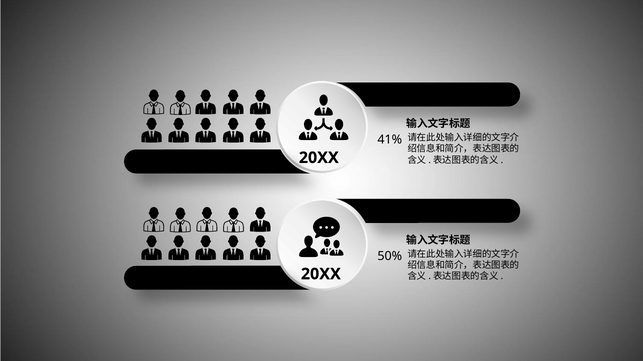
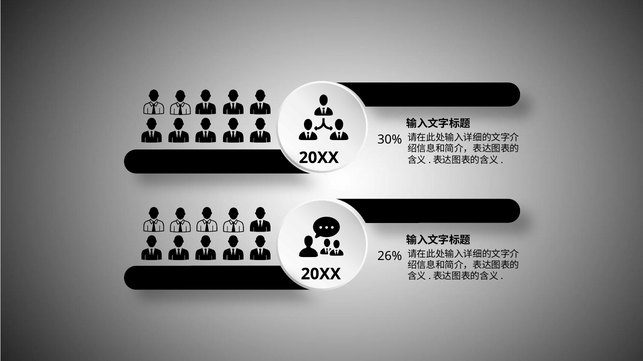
41%: 41% -> 30% (390, 140)
50%: 50% -> 26% (390, 257)
